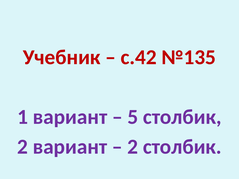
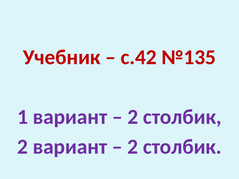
5: 5 -> 2 (133, 117)
